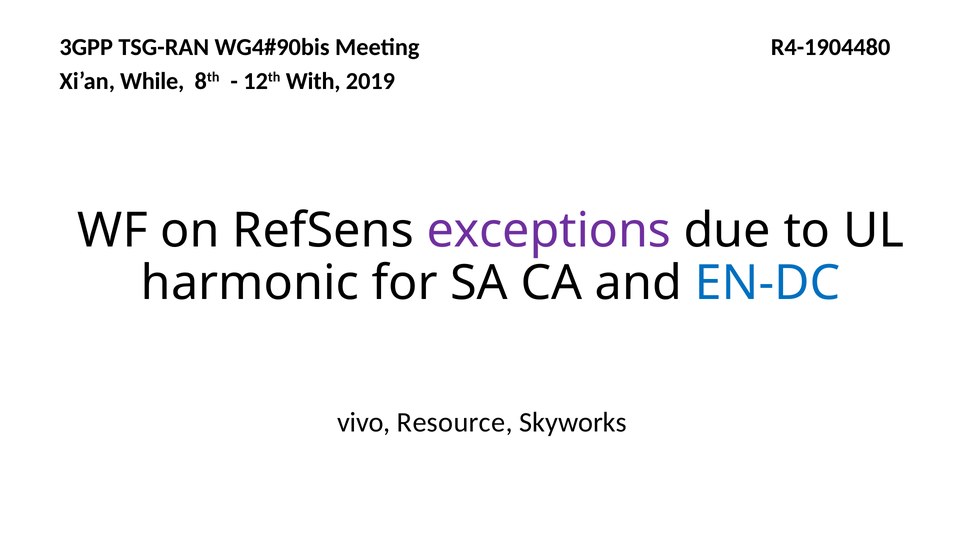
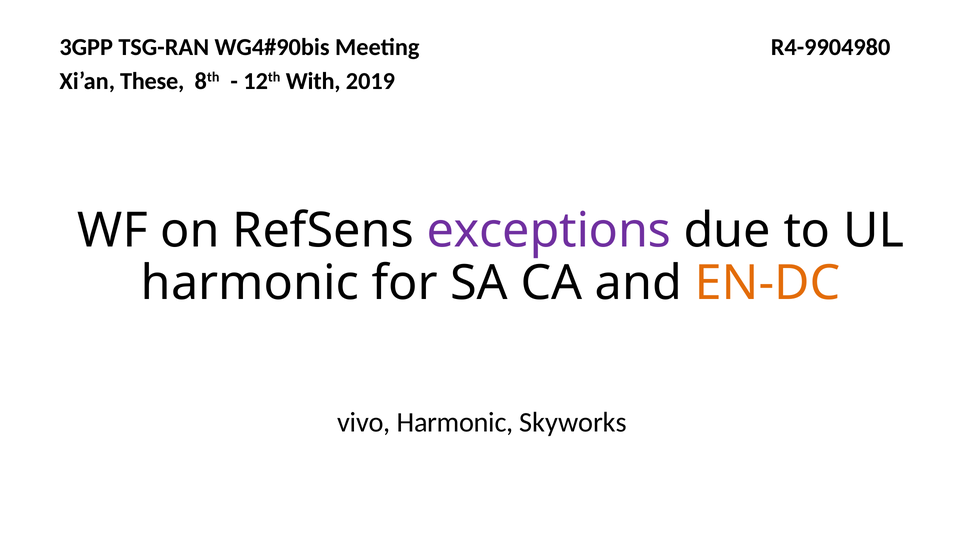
R4-1904480: R4-1904480 -> R4-9904980 (831, 47)
While: While -> These (152, 81)
EN-DC colour: blue -> orange (768, 283)
vivo Resource: Resource -> Harmonic (455, 422)
